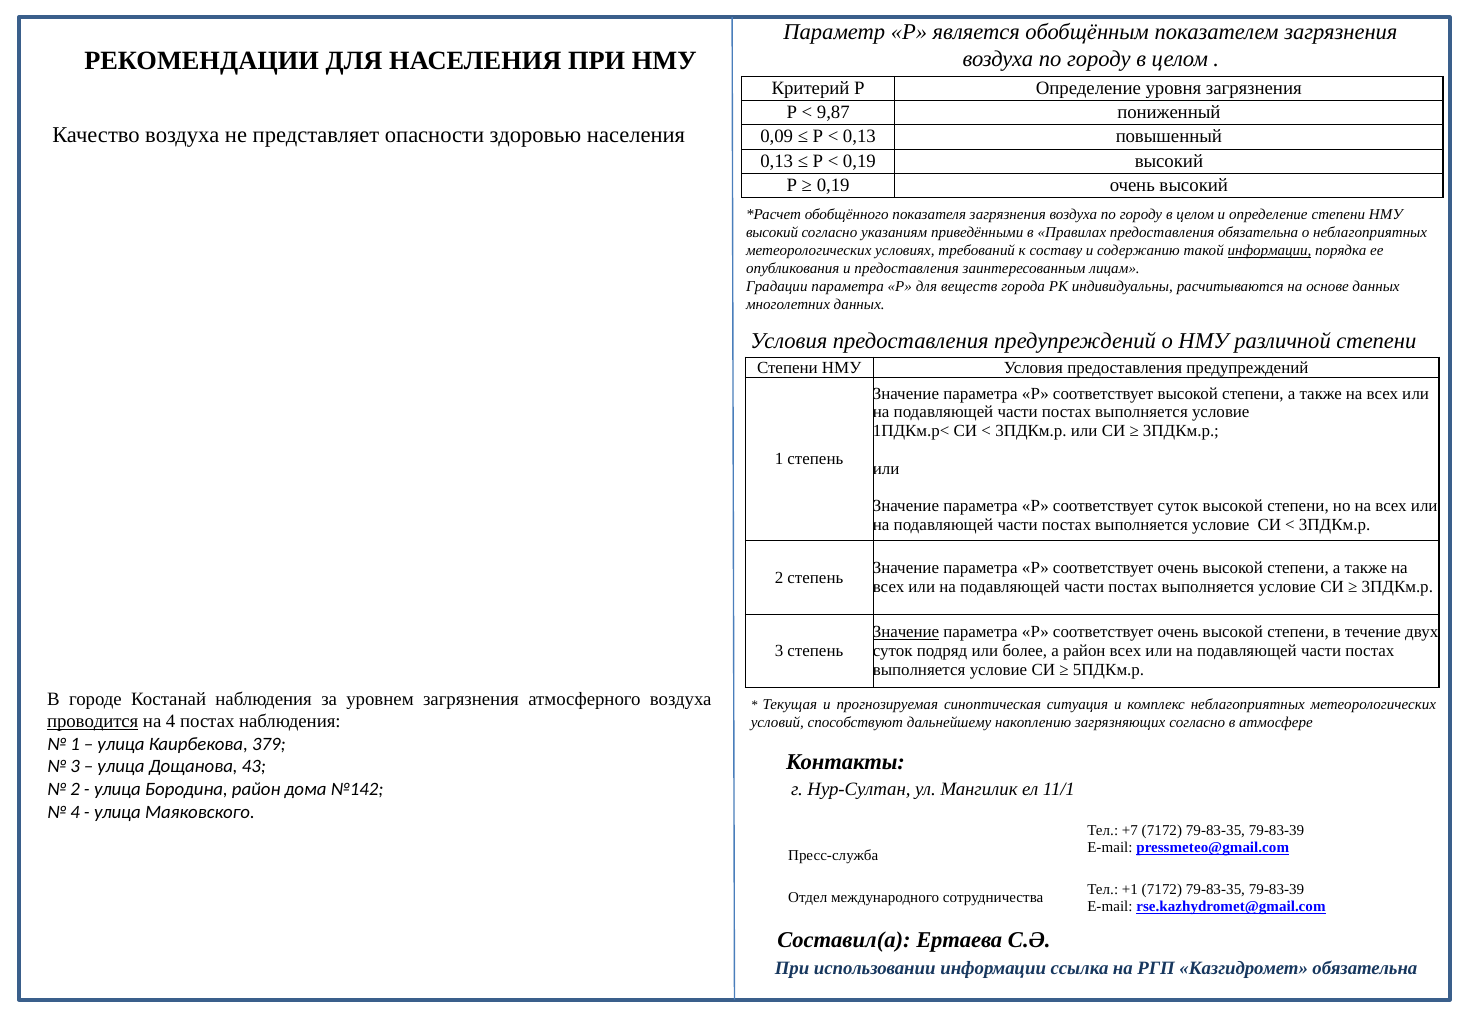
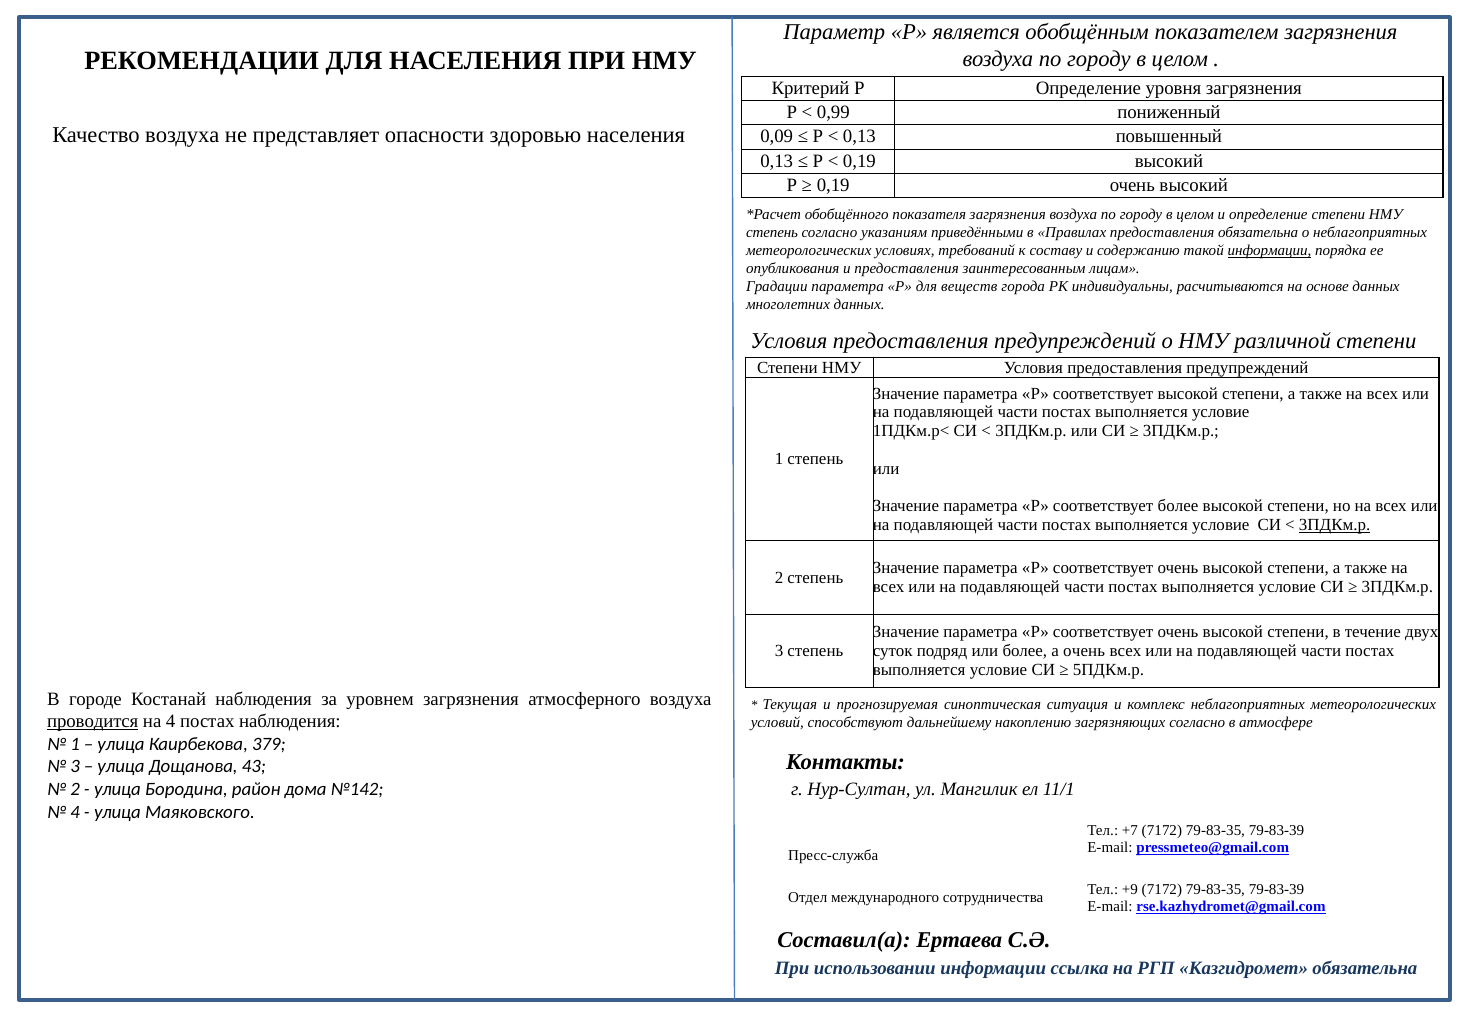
9,87: 9,87 -> 0,99 (833, 112)
высокий: высокий -> степень (772, 233)
соответствует суток: суток -> более (1178, 506)
3ПДКм.р underline: none -> present (1335, 525)
Значение underline: present -> none (906, 632)
а район: район -> очень (1084, 651)
+1: +1 -> +9 (1130, 890)
